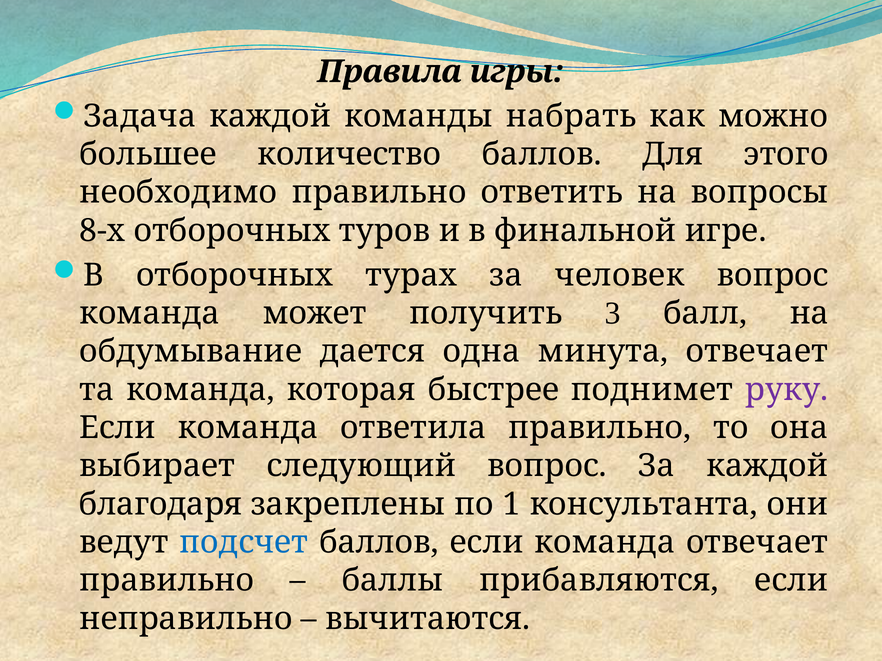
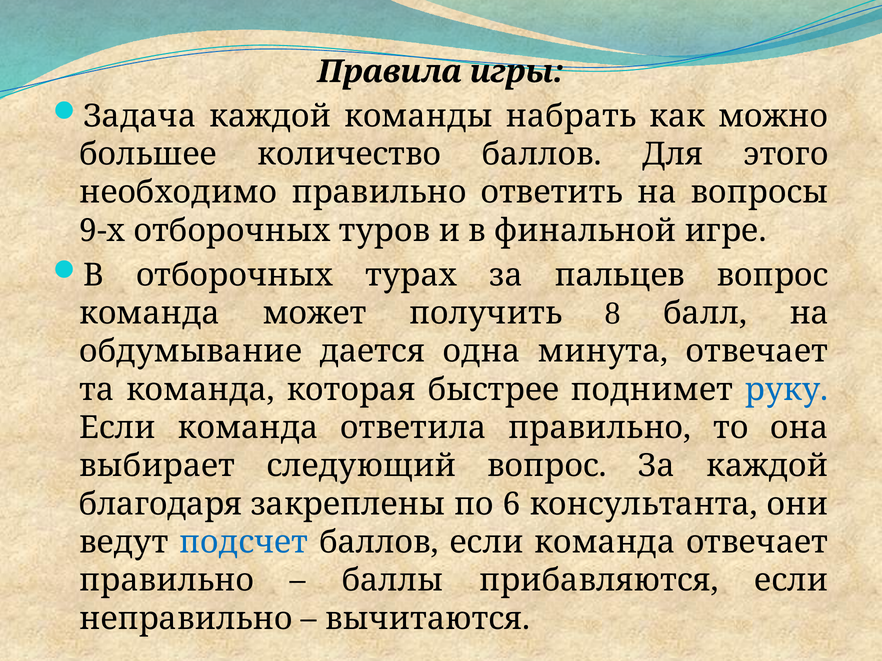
8-х: 8-х -> 9-х (102, 231)
человек: человек -> пальцев (620, 275)
3: 3 -> 8 (613, 314)
руку colour: purple -> blue (787, 390)
1: 1 -> 6 (512, 505)
